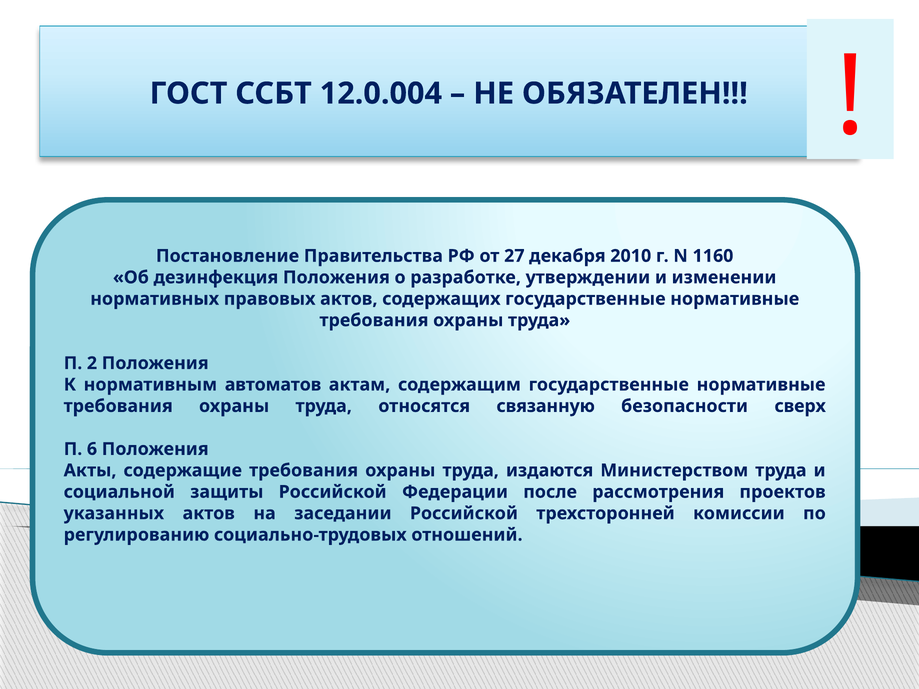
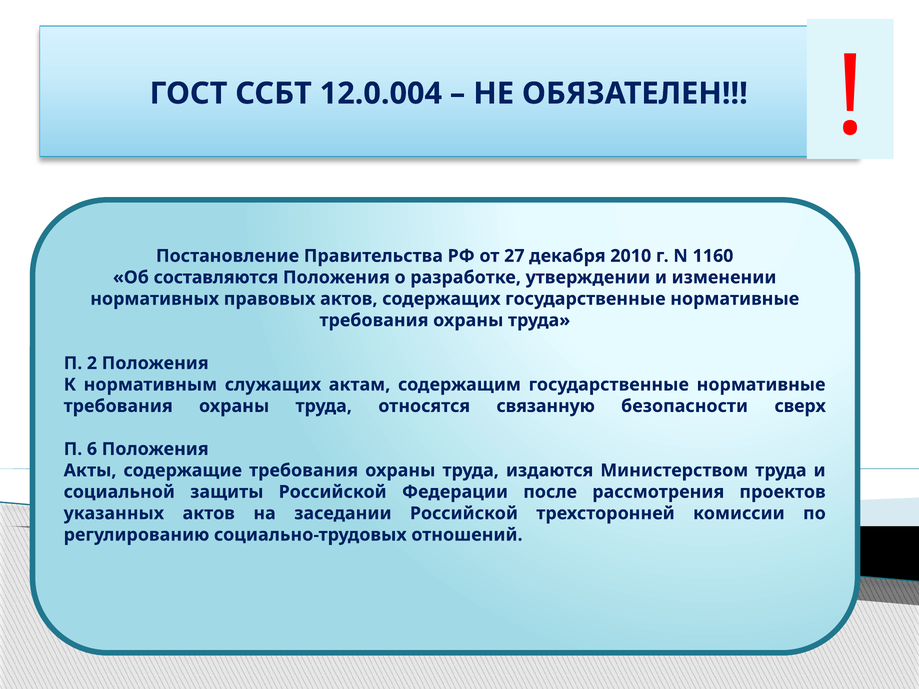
дезинфекция: дезинфекция -> составляются (216, 278)
автоматов: автоматов -> служащих (273, 385)
